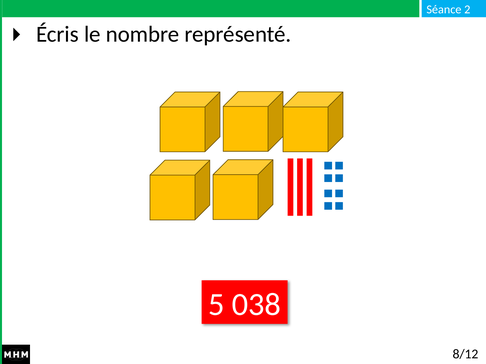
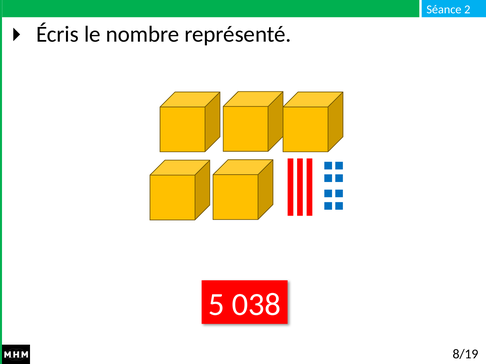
8/12: 8/12 -> 8/19 (465, 355)
